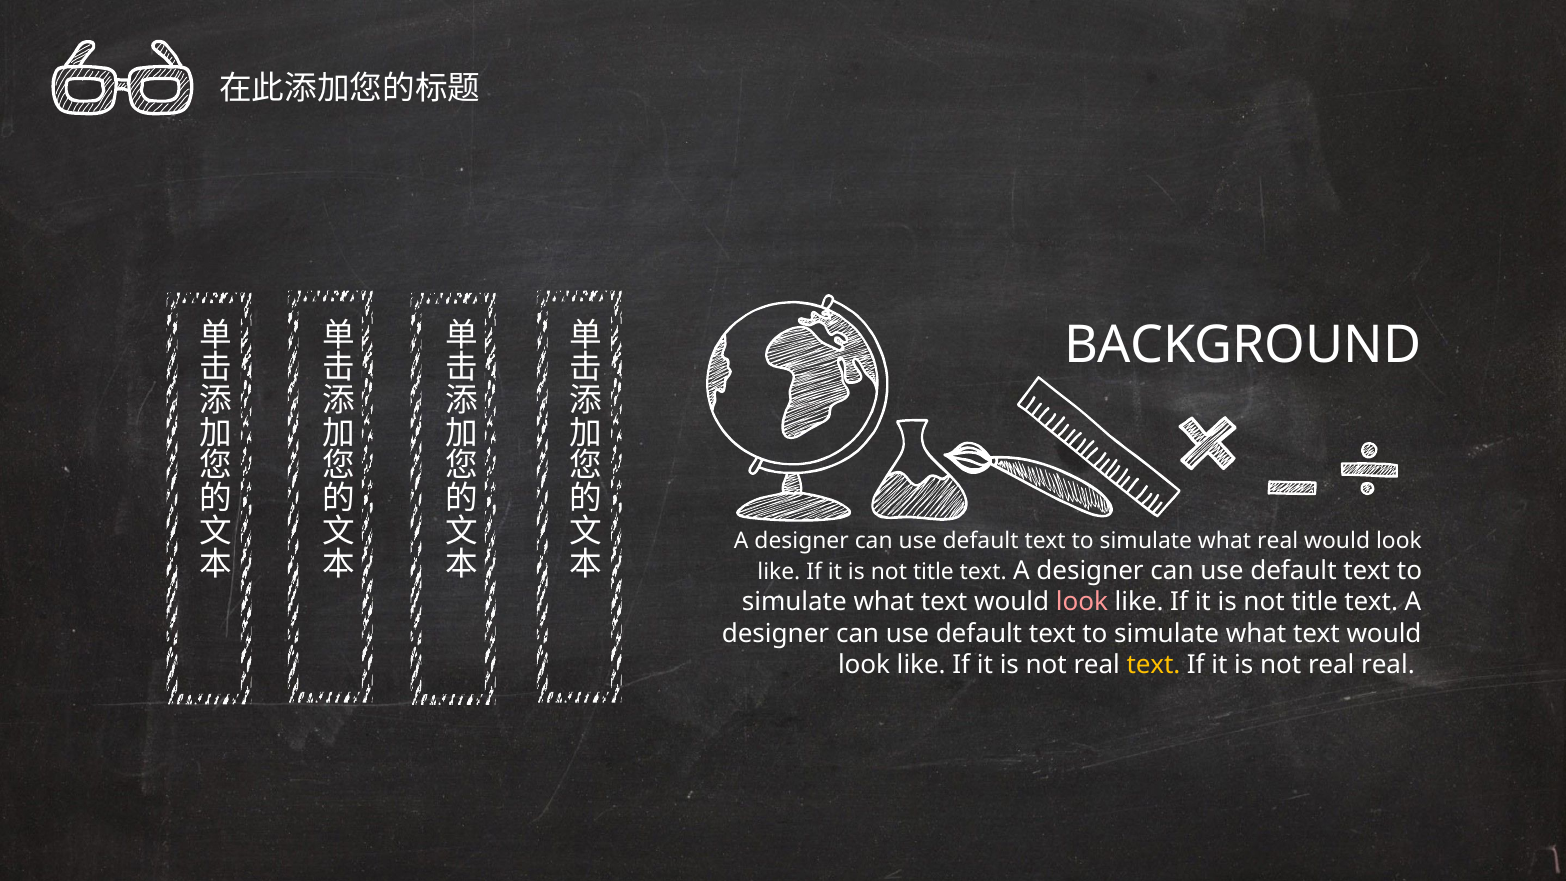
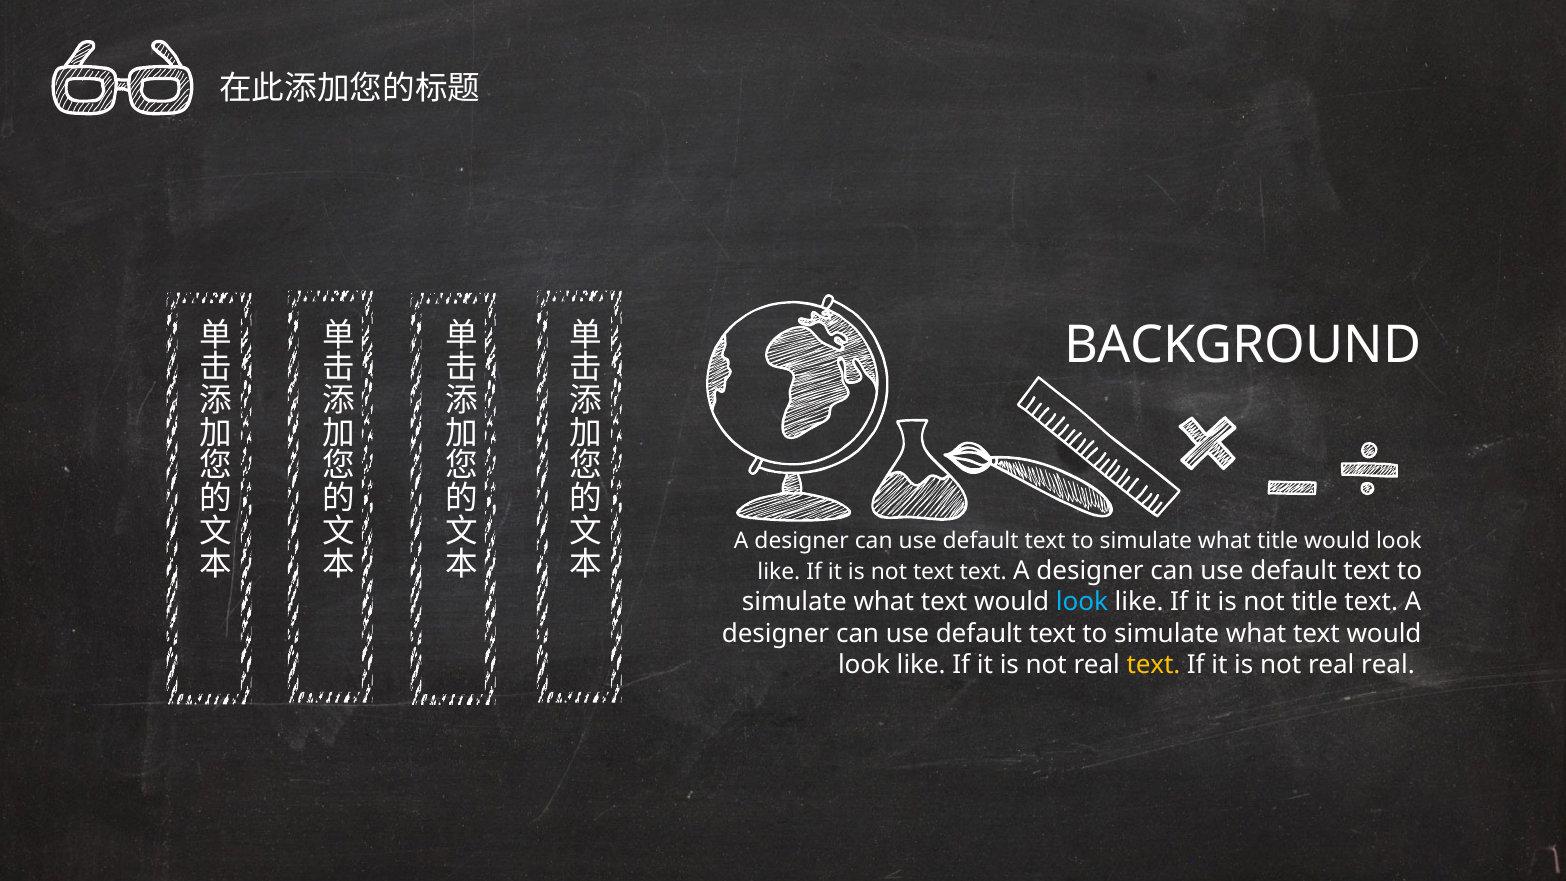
what real: real -> title (1278, 541)
title: title -> text (933, 572)
look colour: pink -> light blue (1082, 602)
